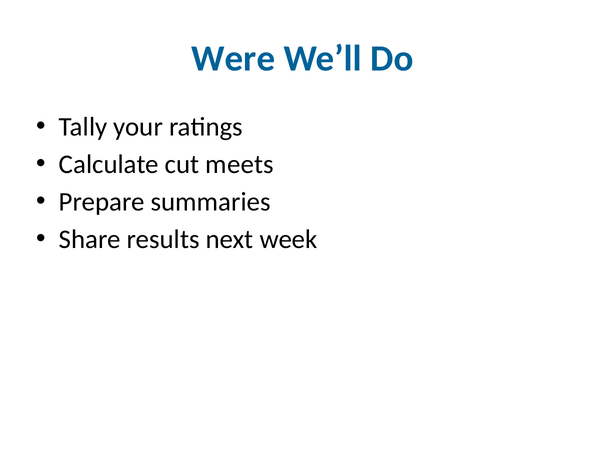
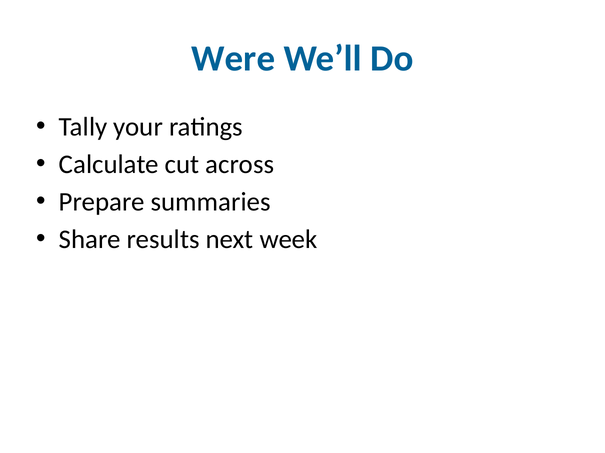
meets: meets -> across (240, 165)
